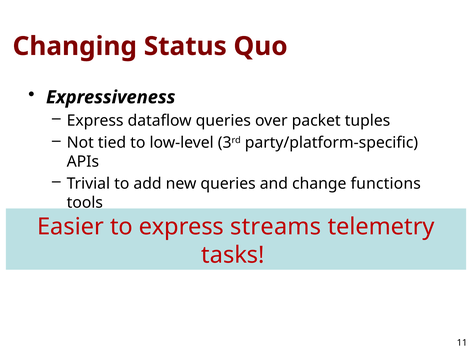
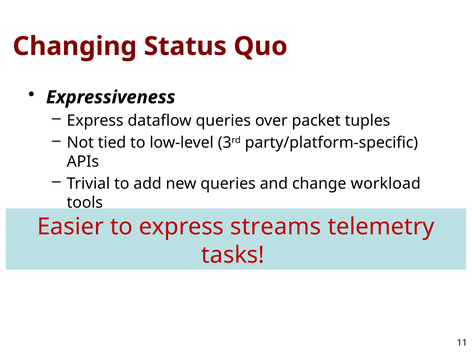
functions: functions -> workload (386, 184)
